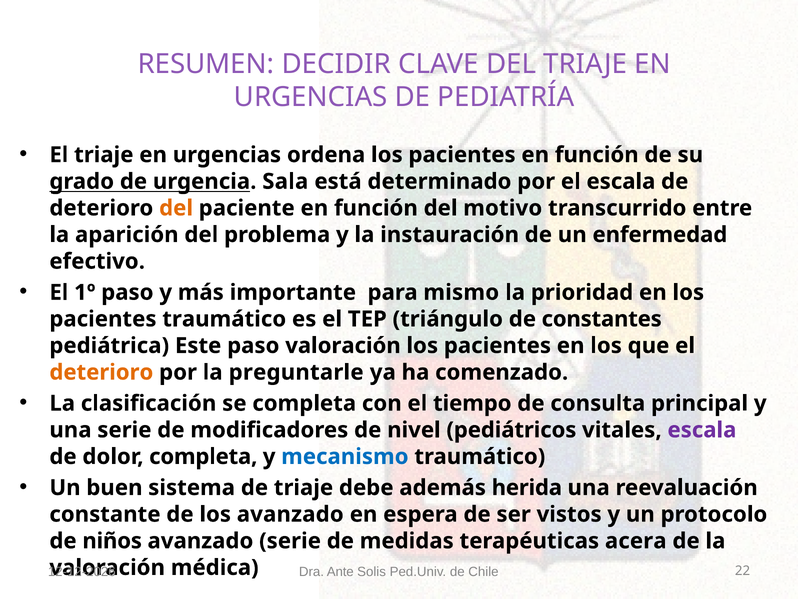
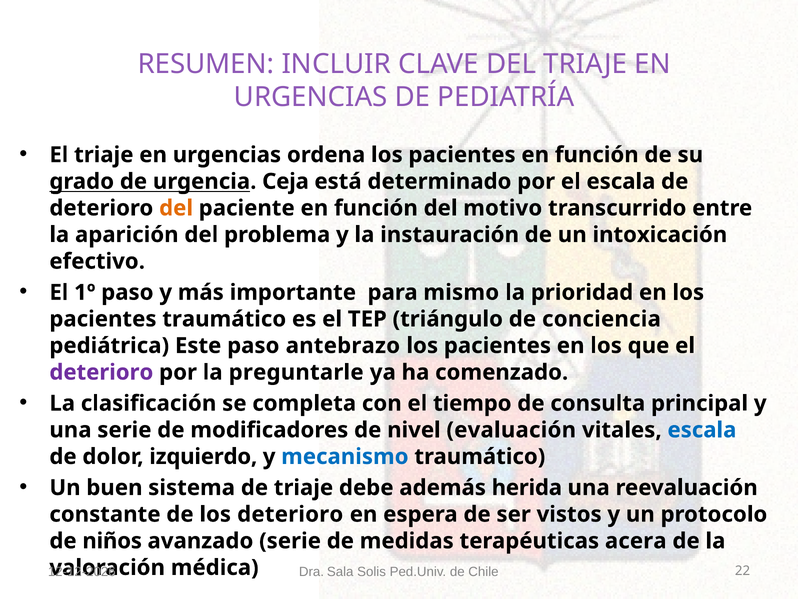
DECIDIR: DECIDIR -> INCLUIR (336, 64)
Sala: Sala -> Ceja (285, 181)
enfermedad: enfermedad -> intoxicación (660, 235)
constantes: constantes -> conciencia (601, 319)
paso valoración: valoración -> antebrazo (343, 345)
deterioro colour: orange -> purple (101, 372)
pediátricos: pediátricos -> evaluación (511, 430)
escala colour: purple -> blue (702, 430)
dolor completa: completa -> izquierdo (203, 456)
los avanzado: avanzado -> deterioro (290, 514)
Ante: Ante -> Sala (340, 572)
